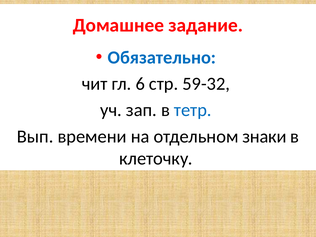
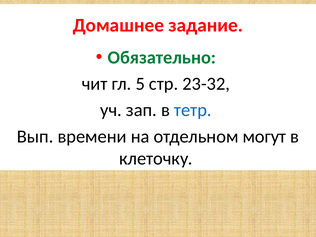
Обязательно colour: blue -> green (162, 57)
6: 6 -> 5 (140, 84)
59-32: 59-32 -> 23-32 (206, 84)
знаки: знаки -> могут (264, 136)
